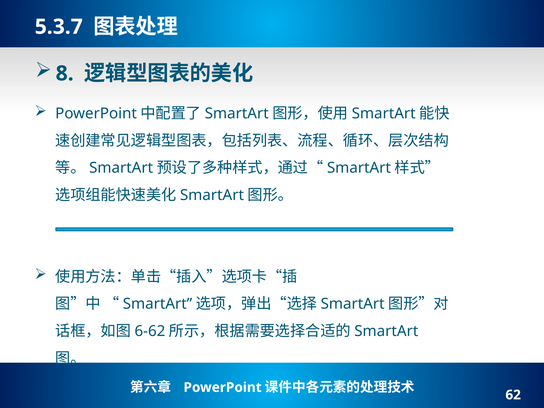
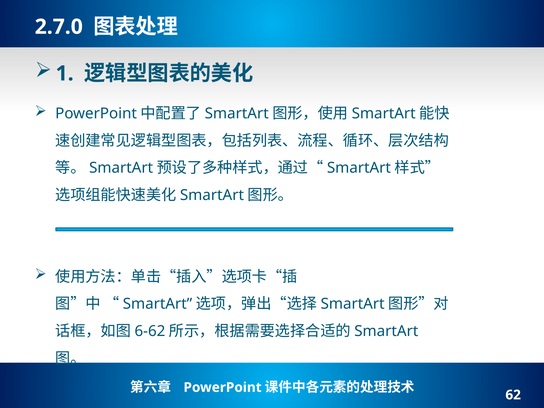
5.3.7: 5.3.7 -> 2.7.0 (59, 27)
8: 8 -> 1 (65, 73)
